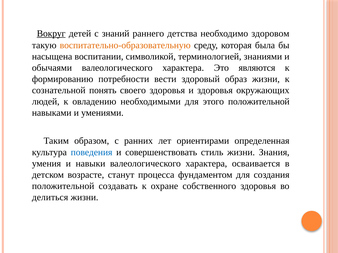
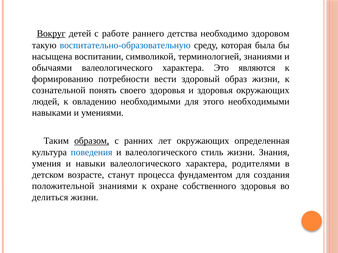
знаний: знаний -> работе (116, 34)
воспитательно-образовательную colour: orange -> blue (125, 45)
этого положительной: положительной -> необходимыми (259, 102)
образом underline: none -> present (92, 141)
лет ориентирами: ориентирами -> окружающих (203, 141)
и совершенствовать: совершенствовать -> валеологического (161, 152)
осваивается: осваивается -> родителями (256, 164)
положительной создавать: создавать -> знаниями (118, 186)
